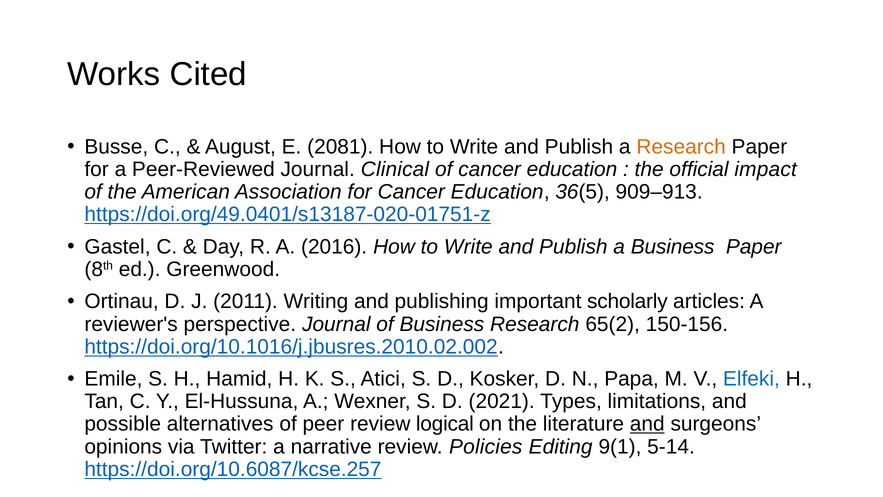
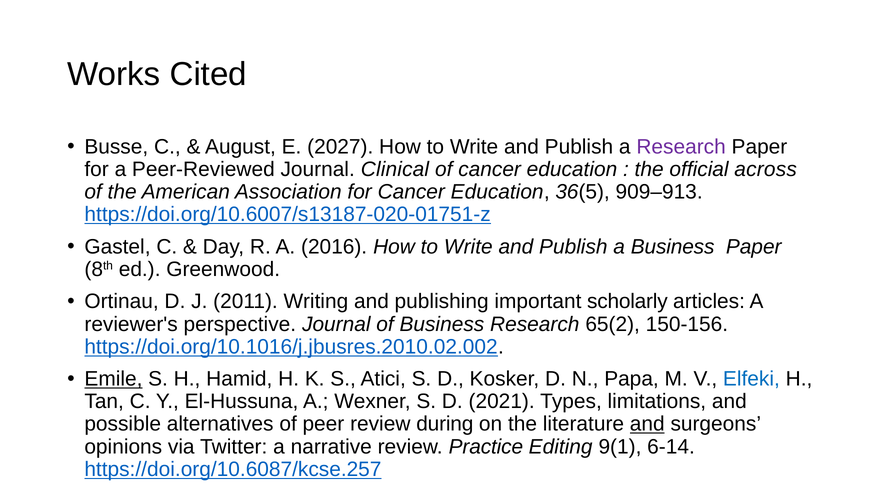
2081: 2081 -> 2027 (340, 147)
Research colour: orange -> purple (681, 147)
impact: impact -> across (766, 169)
https://doi.org/49.0401/s13187-020-01751-z: https://doi.org/49.0401/s13187-020-01751-z -> https://doi.org/10.6007/s13187-020-01751-z (288, 214)
Emile underline: none -> present (113, 379)
logical: logical -> during (445, 424)
Policies: Policies -> Practice (486, 446)
5-14: 5-14 -> 6-14 (671, 446)
